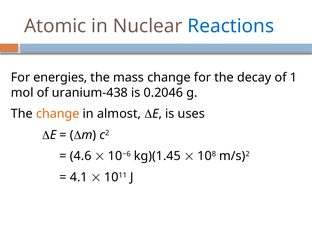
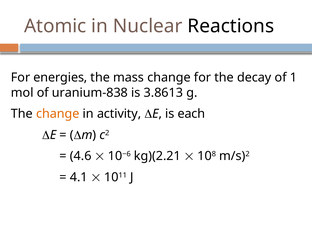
Reactions colour: blue -> black (231, 26)
uranium-438: uranium-438 -> uranium-838 (90, 93)
0.2046: 0.2046 -> 3.8613 (163, 93)
almost: almost -> activity (119, 114)
uses: uses -> each (191, 114)
kg)(1.45: kg)(1.45 -> kg)(2.21 (157, 156)
